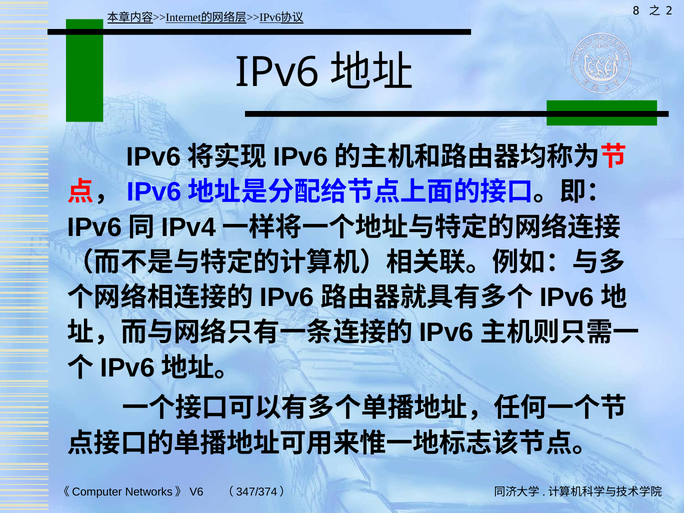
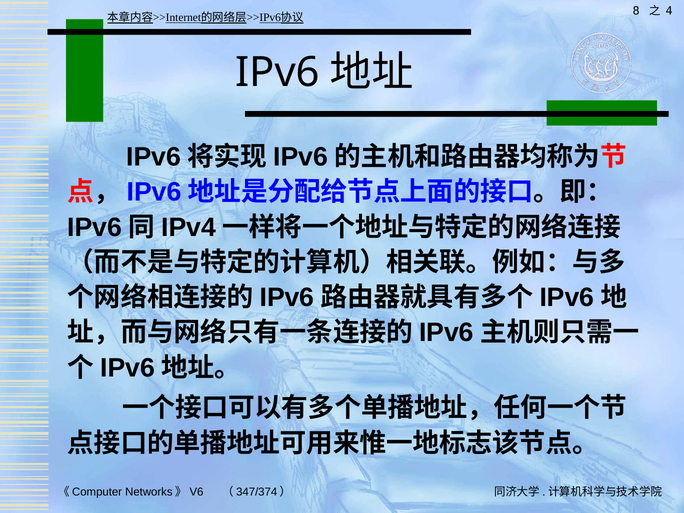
2: 2 -> 4 (669, 11)
